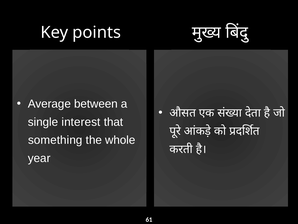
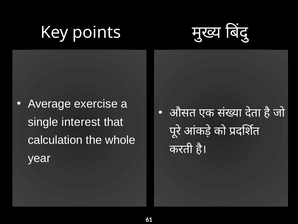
between: between -> exercise (96, 104)
something: something -> calculation (55, 140)
